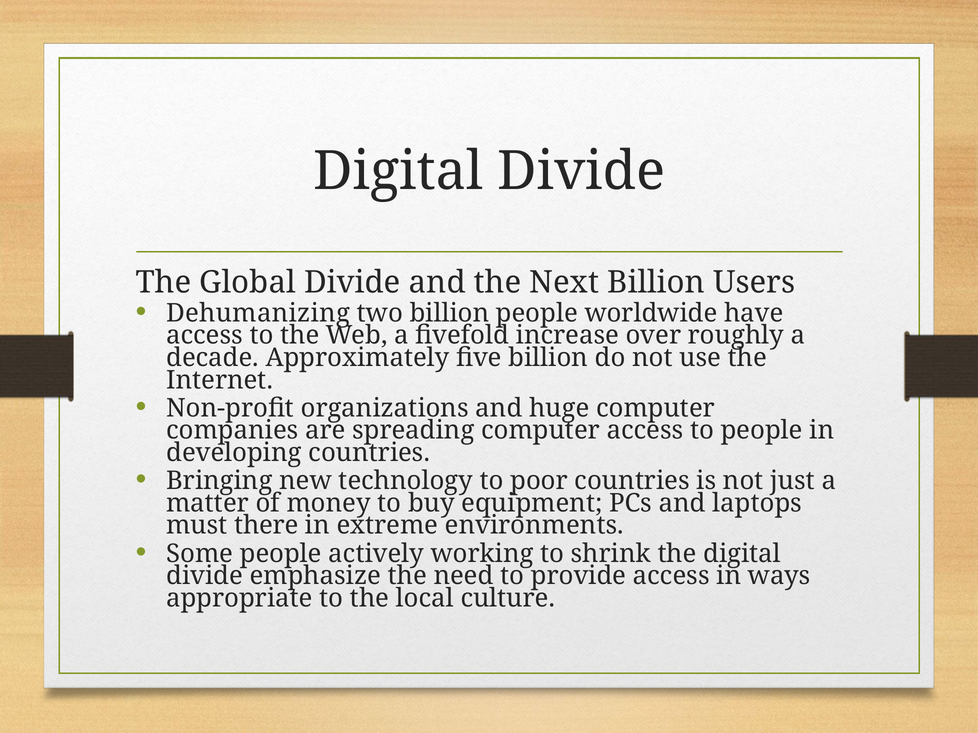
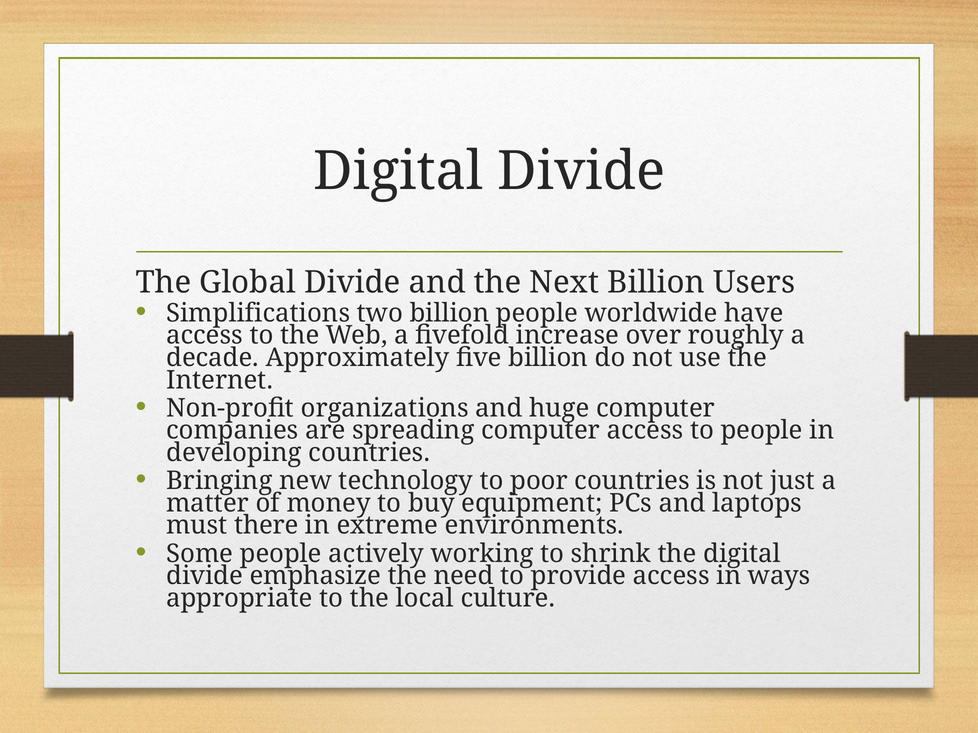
Dehumanizing: Dehumanizing -> Simplifications (258, 313)
